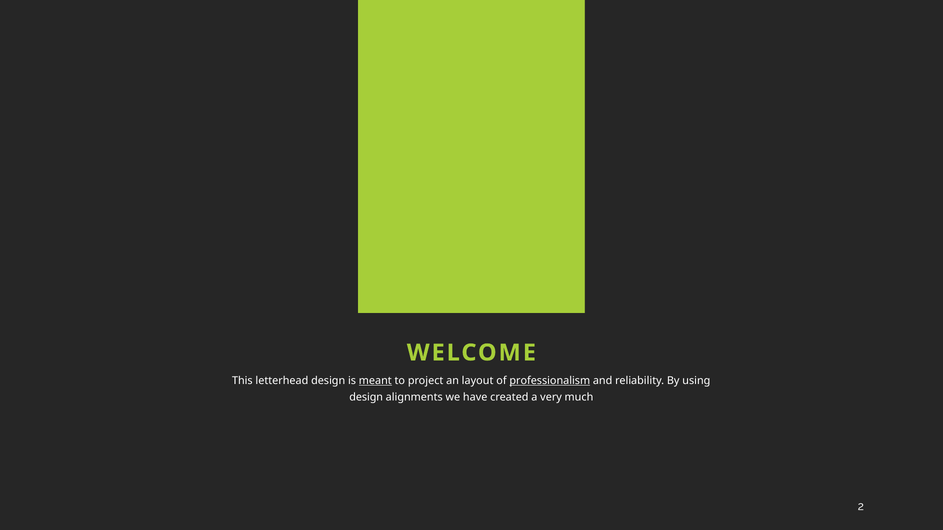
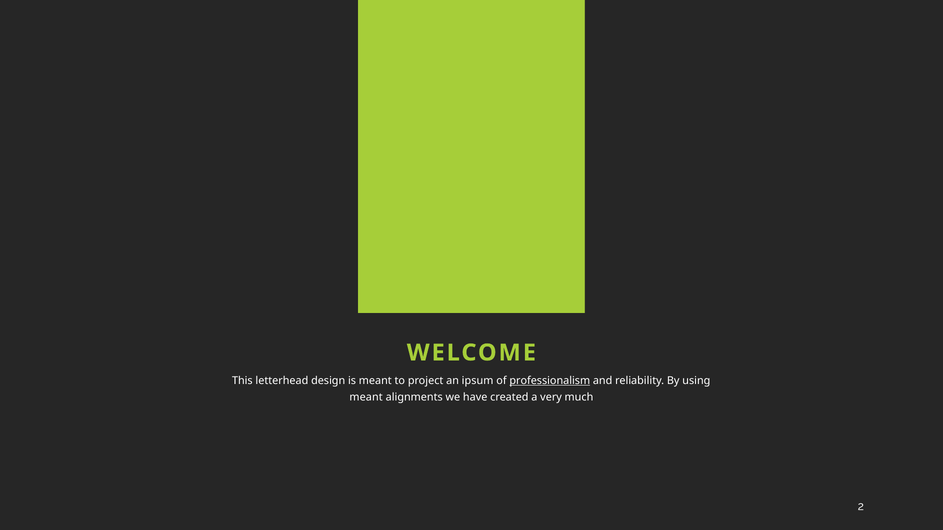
meant underline: present -> none (375, 381)
layout: layout -> ipsum (478, 381)
design: design -> meant (366, 398)
